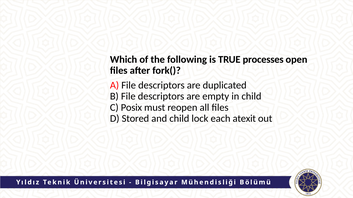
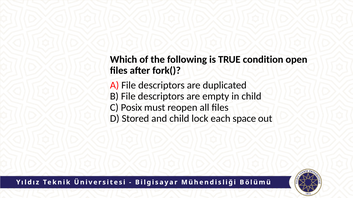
processes: processes -> condition (263, 60)
atexit: atexit -> space (244, 119)
